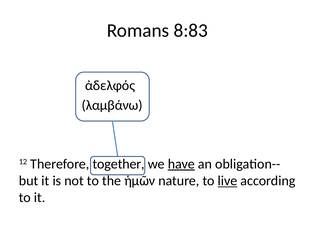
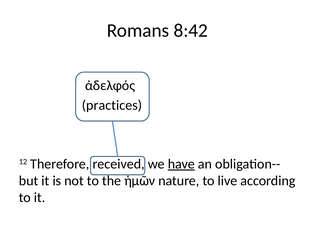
8:83: 8:83 -> 8:42 (191, 30)
λαμβάνω: λαμβάνω -> practices (112, 105)
together: together -> received (119, 164)
live underline: present -> none (228, 181)
